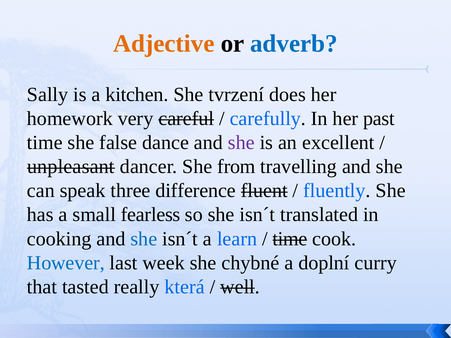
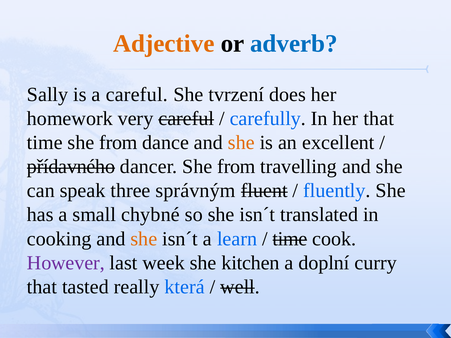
a kitchen: kitchen -> careful (137, 95)
her past: past -> that (379, 119)
time she false: false -> from (118, 143)
she colour: purple -> orange (241, 143)
unpleasant: unpleasant -> přídavného (71, 167)
difference: difference -> správným (196, 191)
fearless: fearless -> chybné (150, 215)
she colour: blue -> orange (144, 239)
However colour: blue -> purple (66, 263)
chybné: chybné -> kitchen (251, 263)
